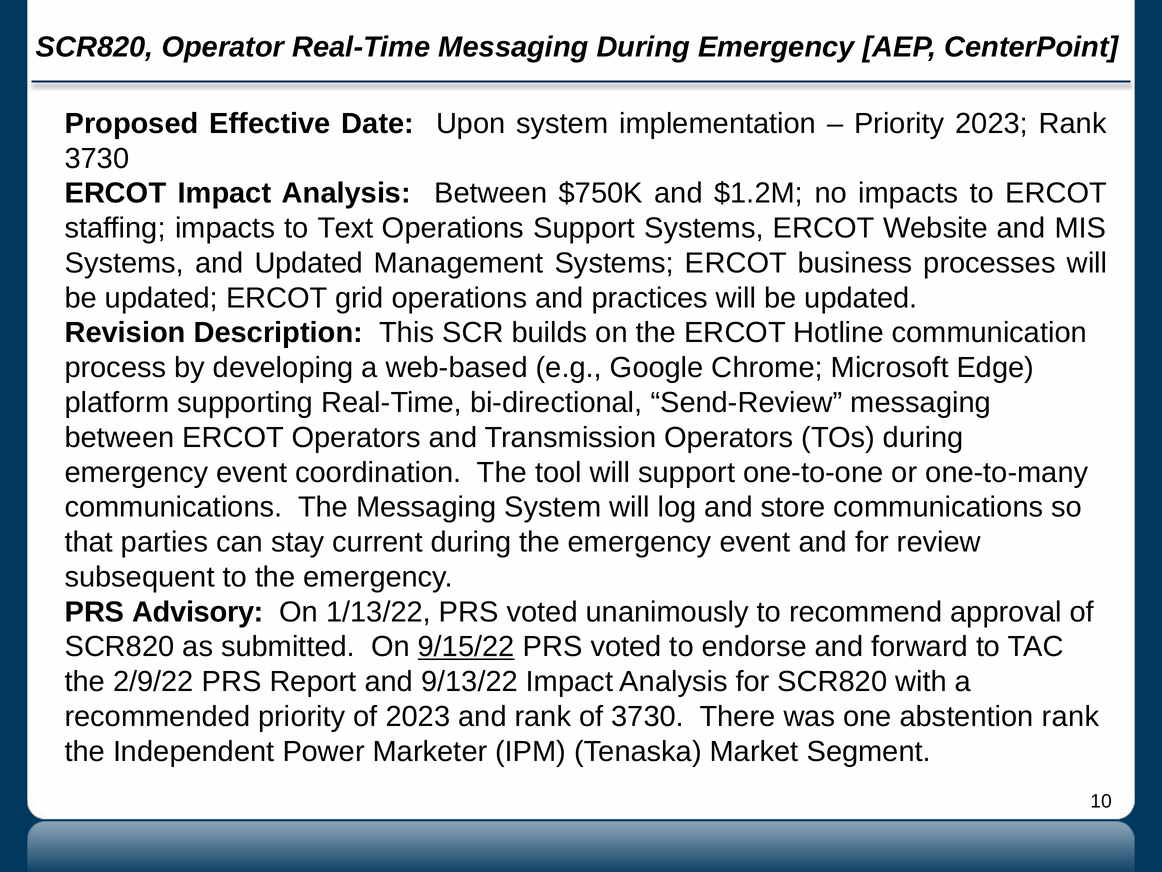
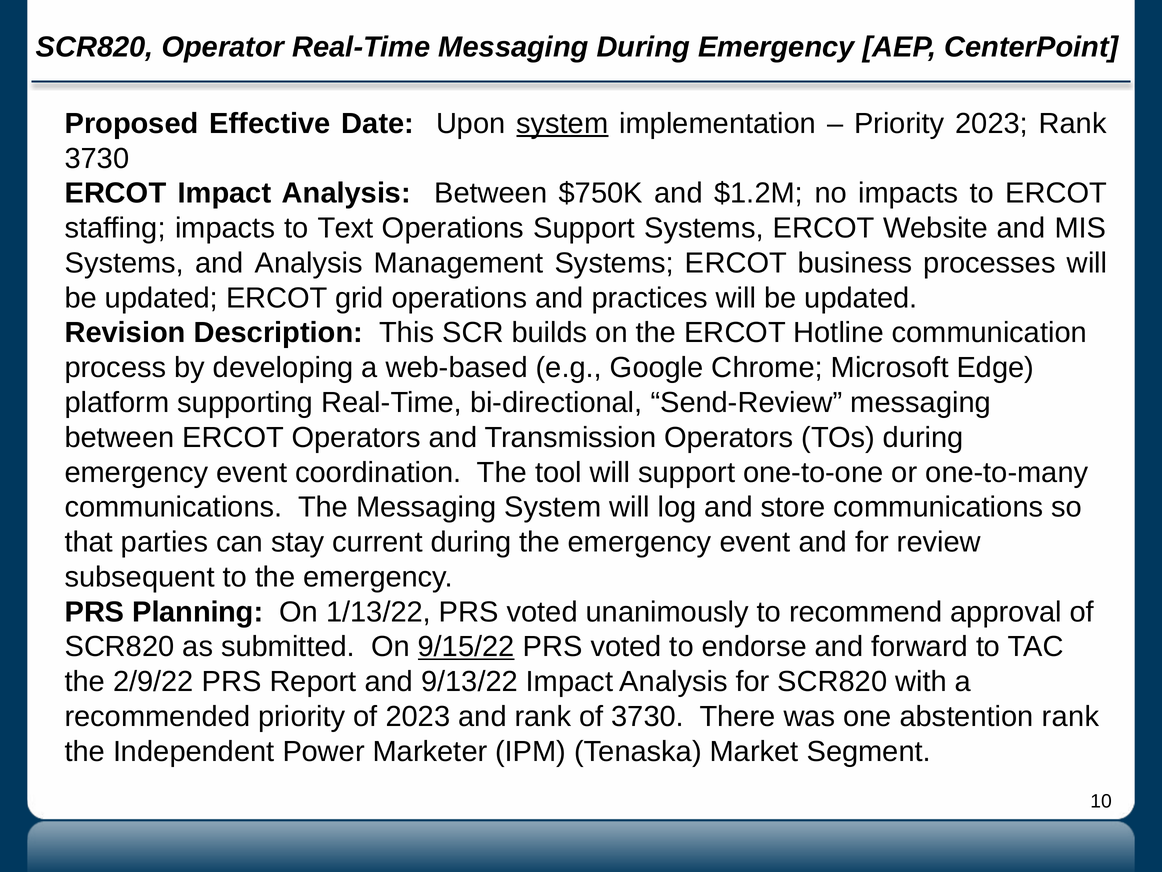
system underline: none -> present (562, 124)
and Updated: Updated -> Analysis (309, 263)
Advisory: Advisory -> Planning (198, 612)
